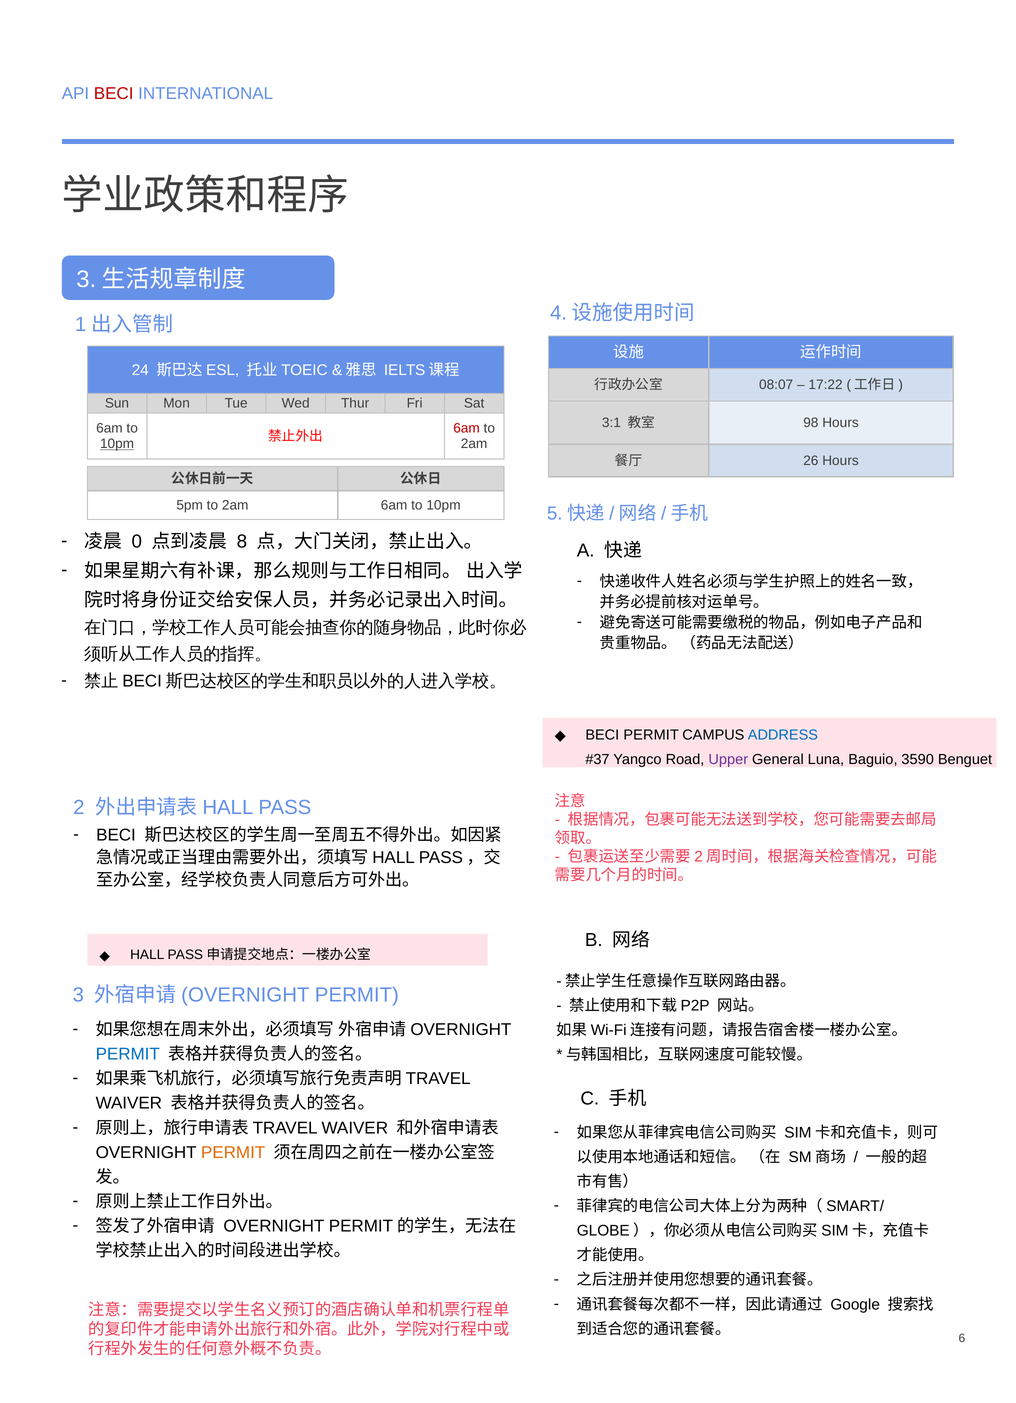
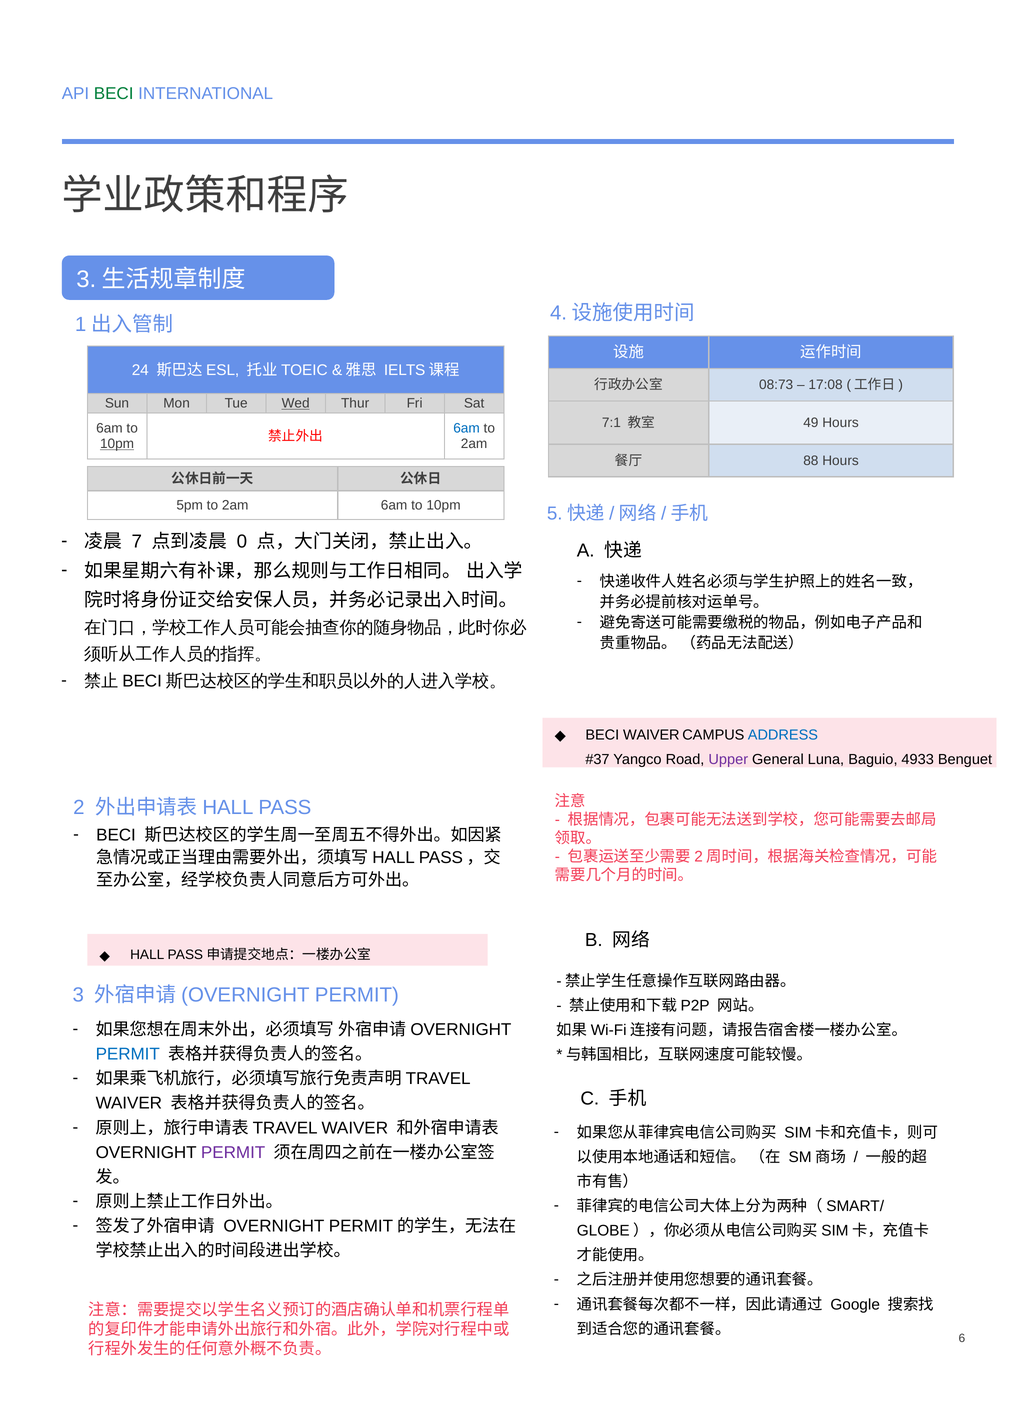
BECI colour: red -> green (114, 94)
08:07: 08:07 -> 08:73 (776, 385)
17:22: 17:22 -> 17:08 (826, 385)
Wed underline: none -> present (296, 403)
3:1: 3:1 -> 7:1 (611, 423)
98: 98 -> 49 (811, 423)
6am colour: red -> blue (467, 428)
26: 26 -> 88 (811, 461)
0: 0 -> 7 (137, 542)
8: 8 -> 0 (242, 542)
BECI PERMIT: PERMIT -> WAIVER (651, 735)
3590: 3590 -> 4933 (918, 759)
PERMIT colour: orange -> purple (233, 1153)
